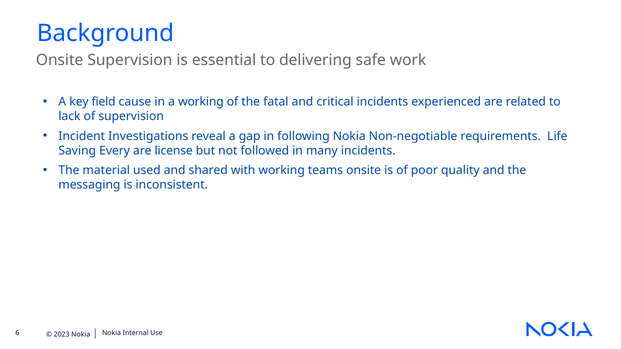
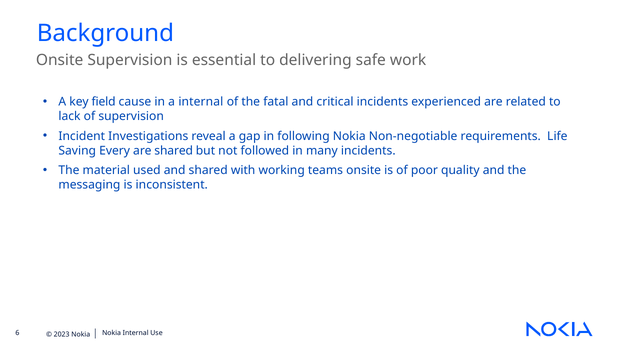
a working: working -> internal (201, 102)
are license: license -> shared (174, 151)
